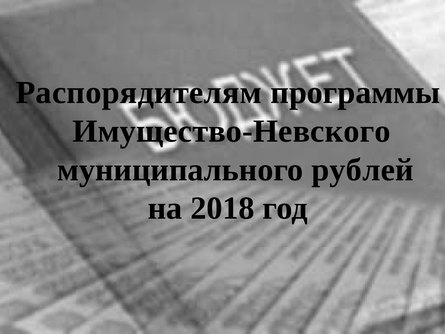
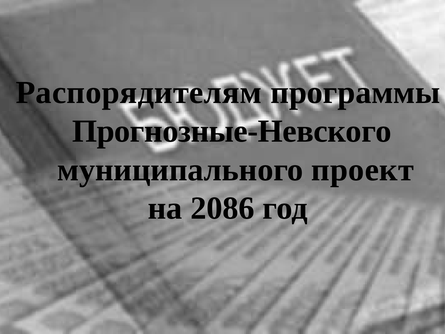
Имущество-Невского: Имущество-Невского -> Прогнозные-Невского (232, 131)
рублей: рублей -> проект (363, 170)
2018: 2018 -> 2086 (222, 208)
